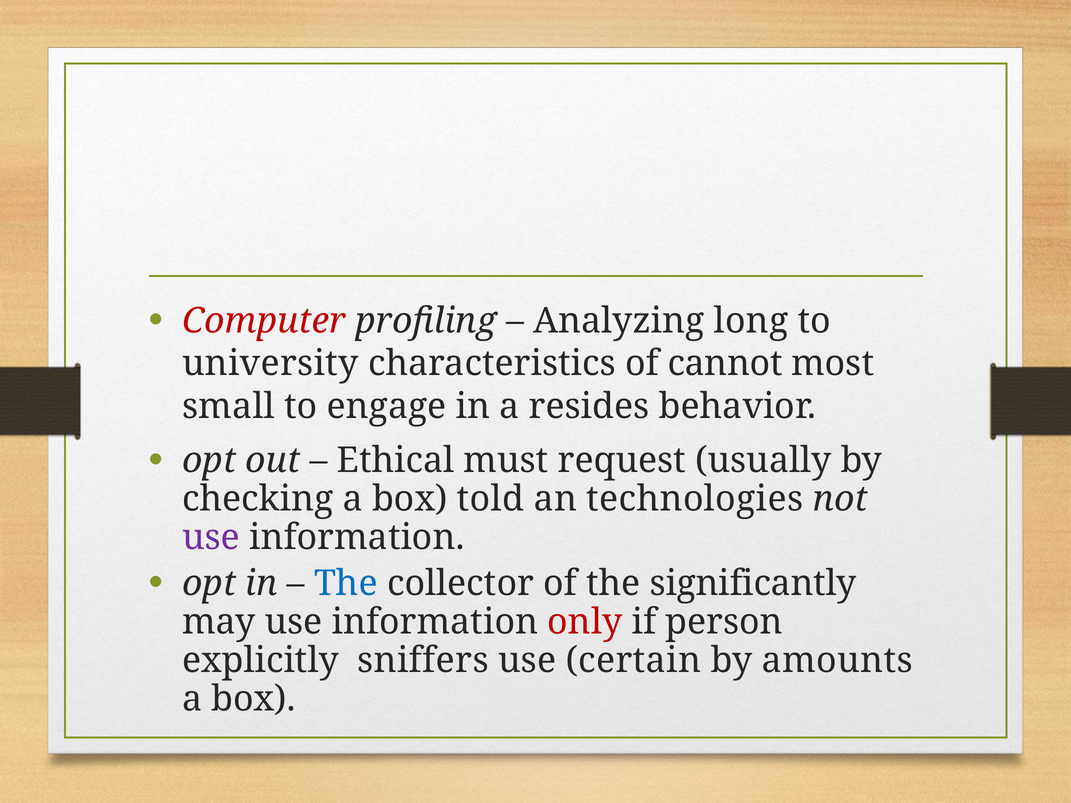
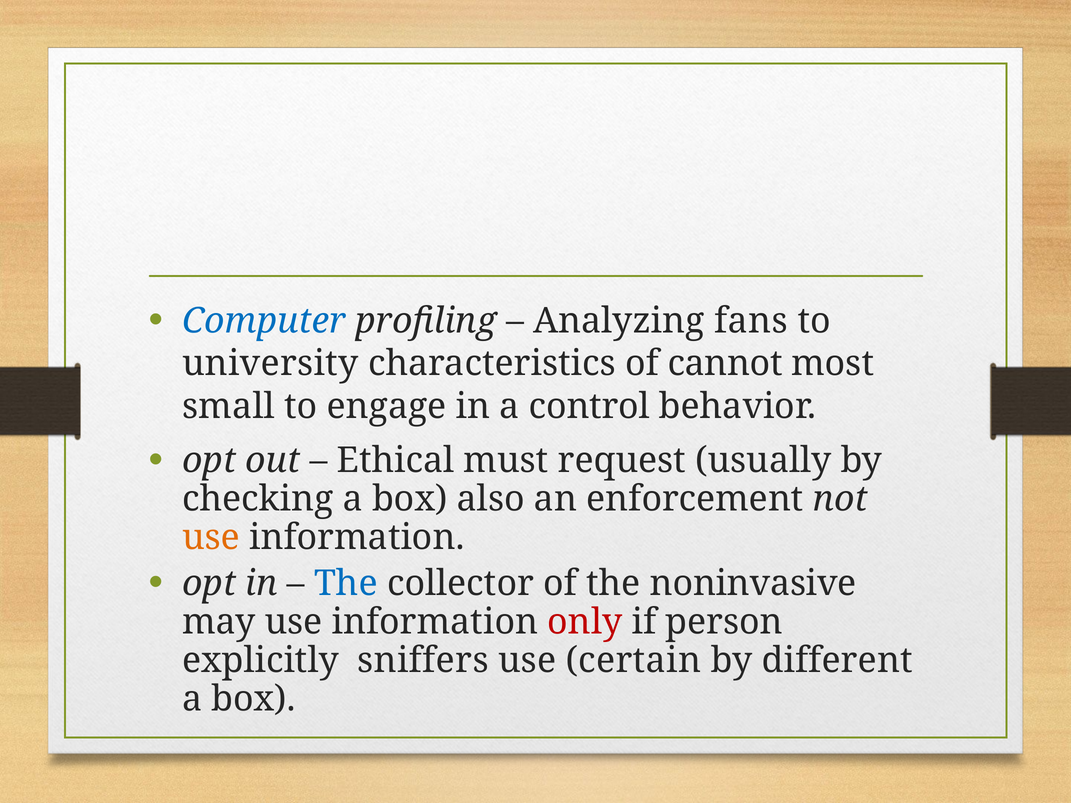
Computer colour: red -> blue (264, 321)
long: long -> fans (751, 321)
resides: resides -> control (589, 407)
told: told -> also (491, 499)
technologies: technologies -> enforcement (695, 499)
use colour: purple -> orange (211, 538)
significantly: significantly -> noninvasive (753, 583)
amounts: amounts -> different (837, 660)
